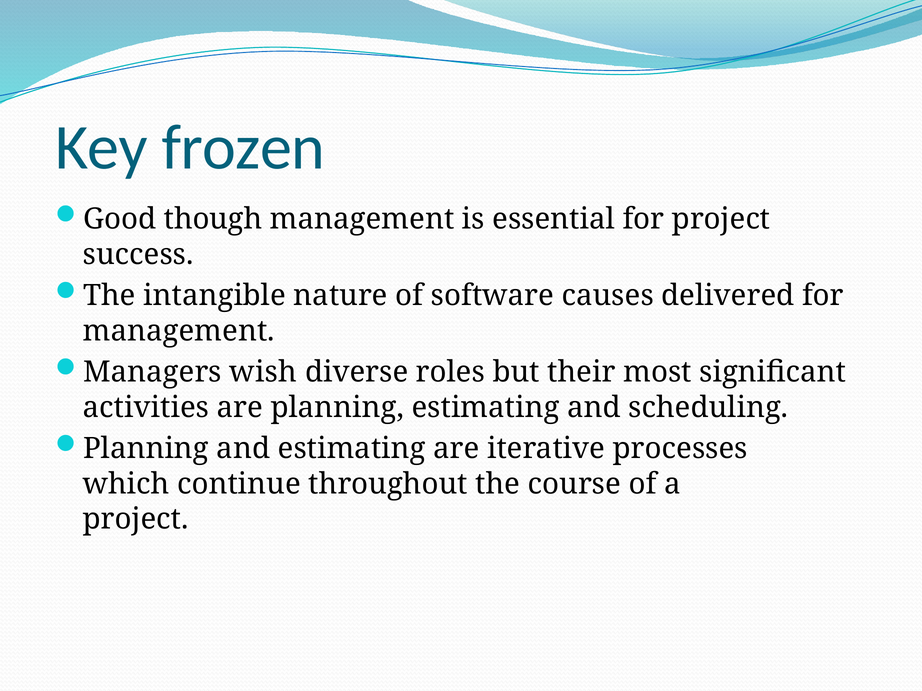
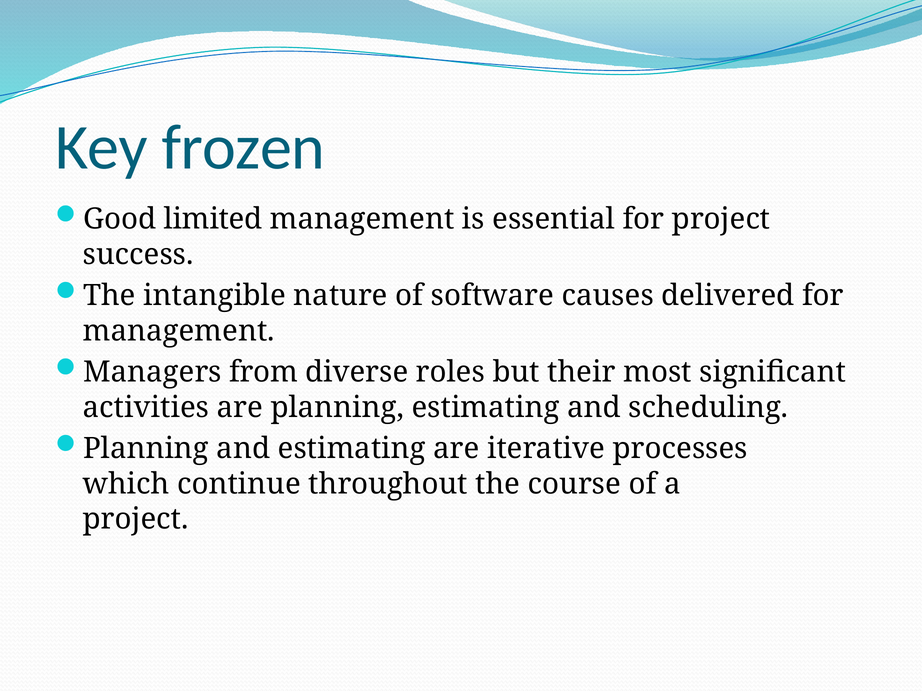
though: though -> limited (213, 219)
wish: wish -> from (264, 372)
